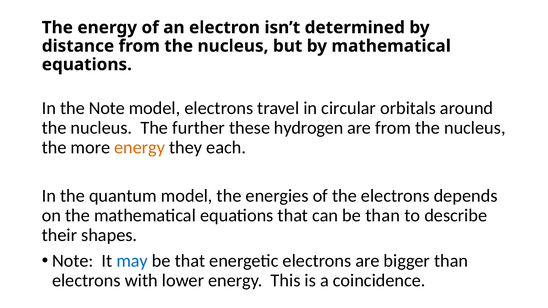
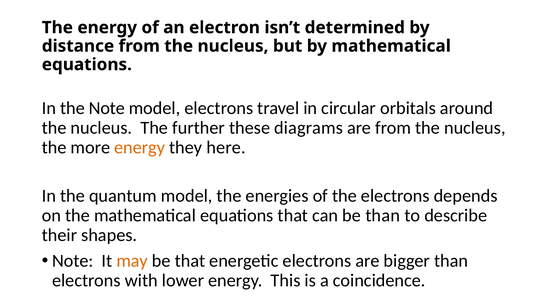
hydrogen: hydrogen -> diagrams (309, 128)
each: each -> here (226, 148)
may colour: blue -> orange (132, 261)
